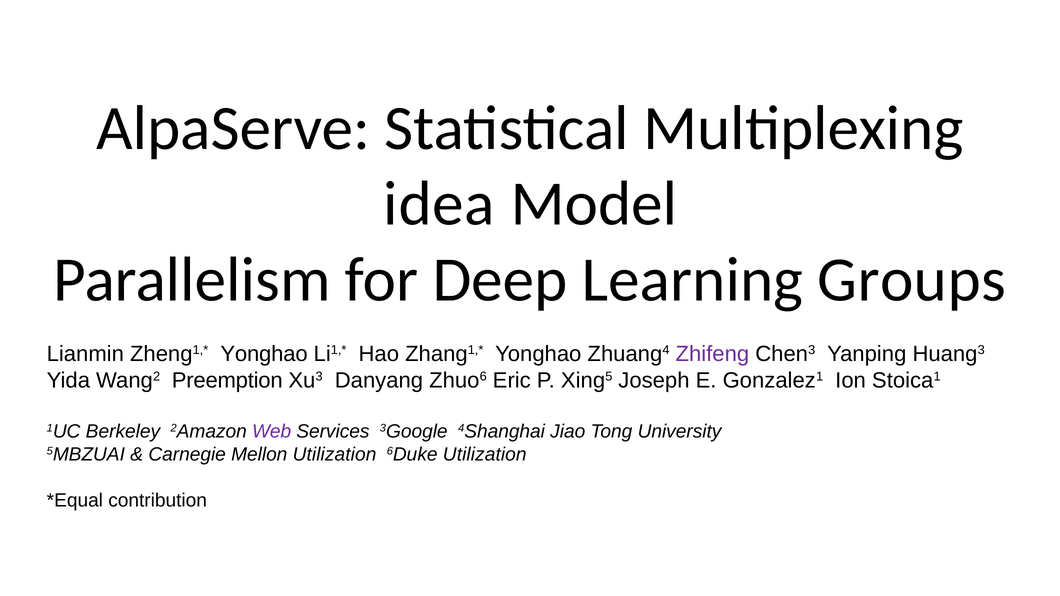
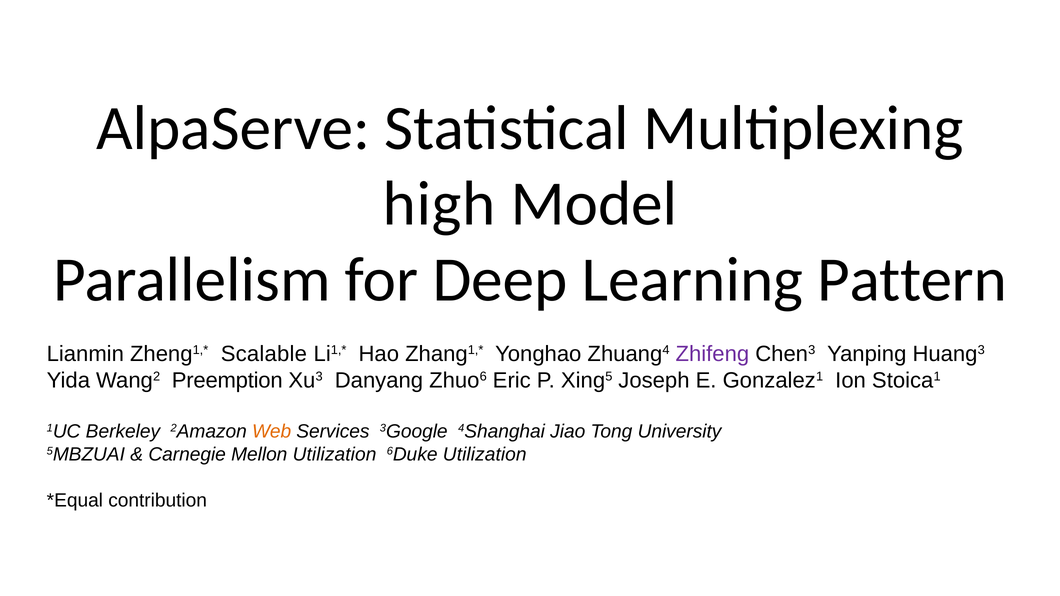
idea: idea -> high (439, 204)
Groups: Groups -> Pattern (912, 280)
Yonghao: Yonghao -> Scalable (264, 354)
Web colour: purple -> orange (272, 431)
